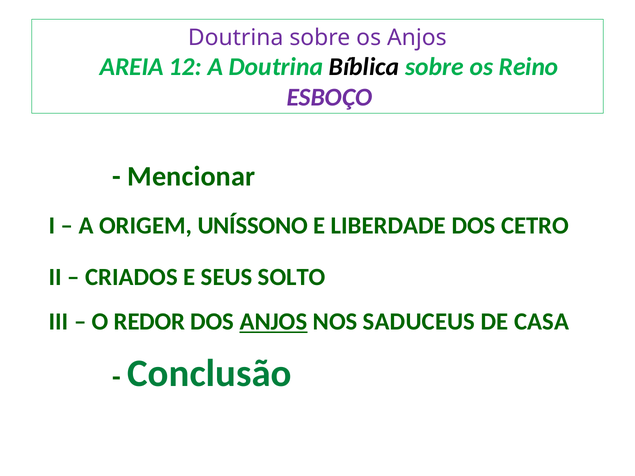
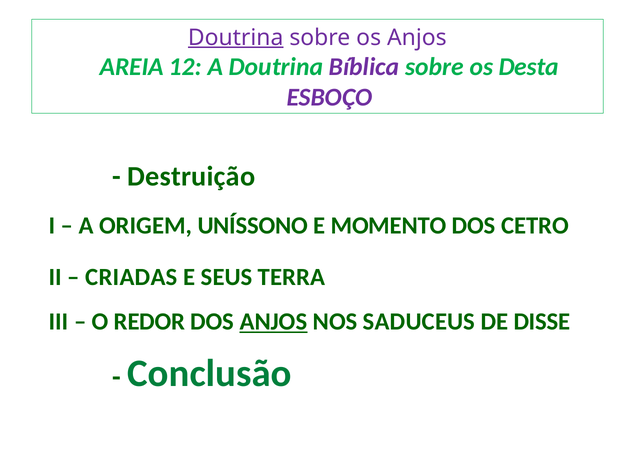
Doutrina underline: none -> present (236, 38)
Bíblica colour: black -> purple (364, 67)
Reino: Reino -> Desta (529, 67)
Mencionar: Mencionar -> Destruição (191, 176)
LIBERDADE: LIBERDADE -> MOMENTO (388, 226)
CRIADOS: CRIADOS -> CRIADAS (131, 277)
SOLTO: SOLTO -> TERRA (292, 277)
CASA: CASA -> DISSE (542, 322)
